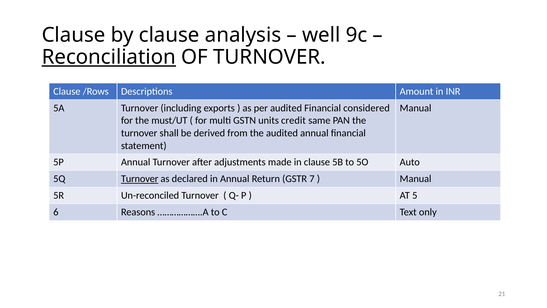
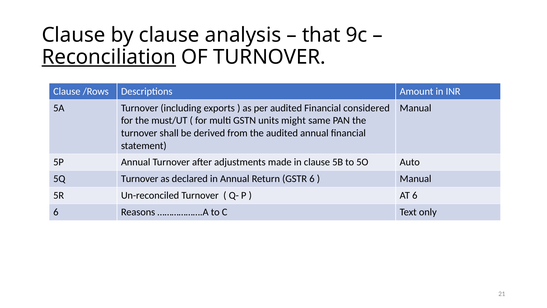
well: well -> that (321, 35)
credit: credit -> might (293, 120)
Turnover underline: present -> none (140, 179)
GSTR 7: 7 -> 6 (312, 179)
AT 5: 5 -> 6 (415, 195)
